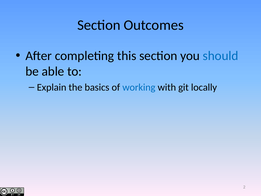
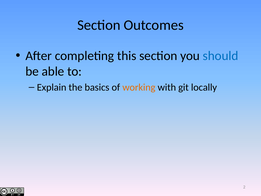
working colour: blue -> orange (139, 87)
